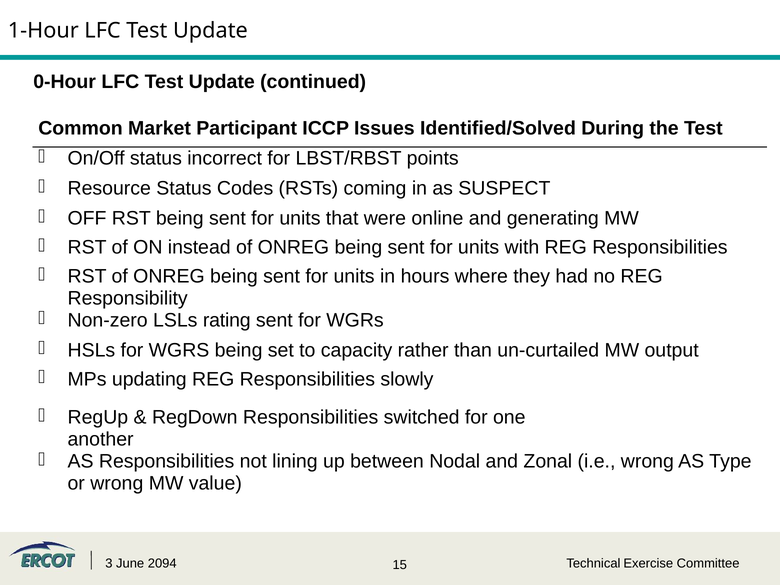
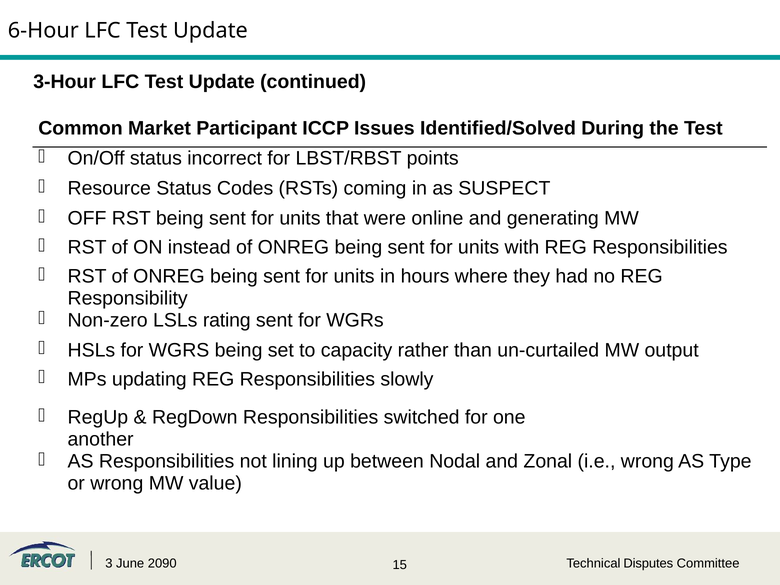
1-Hour: 1-Hour -> 6-Hour (43, 31)
0-Hour: 0-Hour -> 3-Hour (65, 82)
2094: 2094 -> 2090 (162, 563)
Exercise: Exercise -> Disputes (648, 563)
